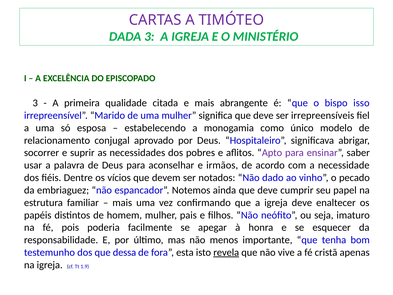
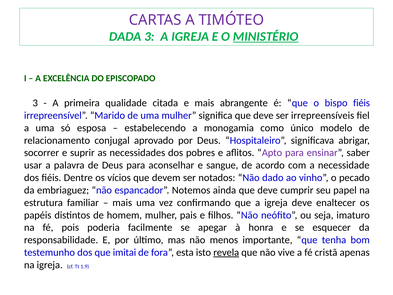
MINISTÉRIO underline: none -> present (266, 37)
bispo isso: isso -> fiéis (362, 103)
irmãos: irmãos -> sangue (222, 165)
dessa: dessa -> imitai (124, 252)
